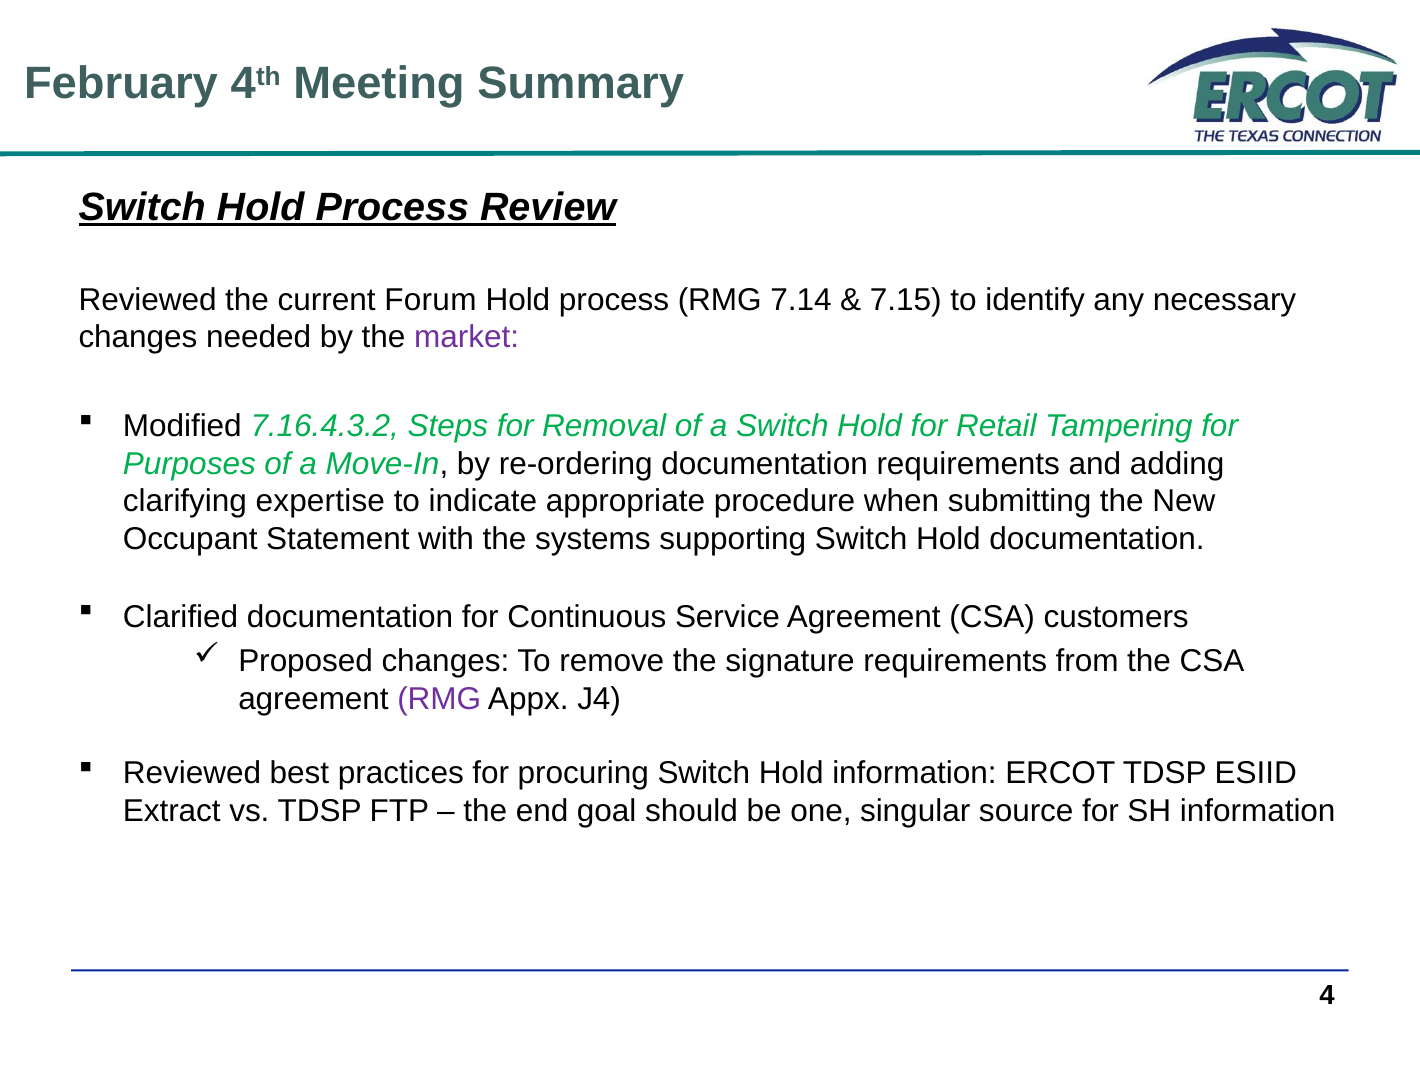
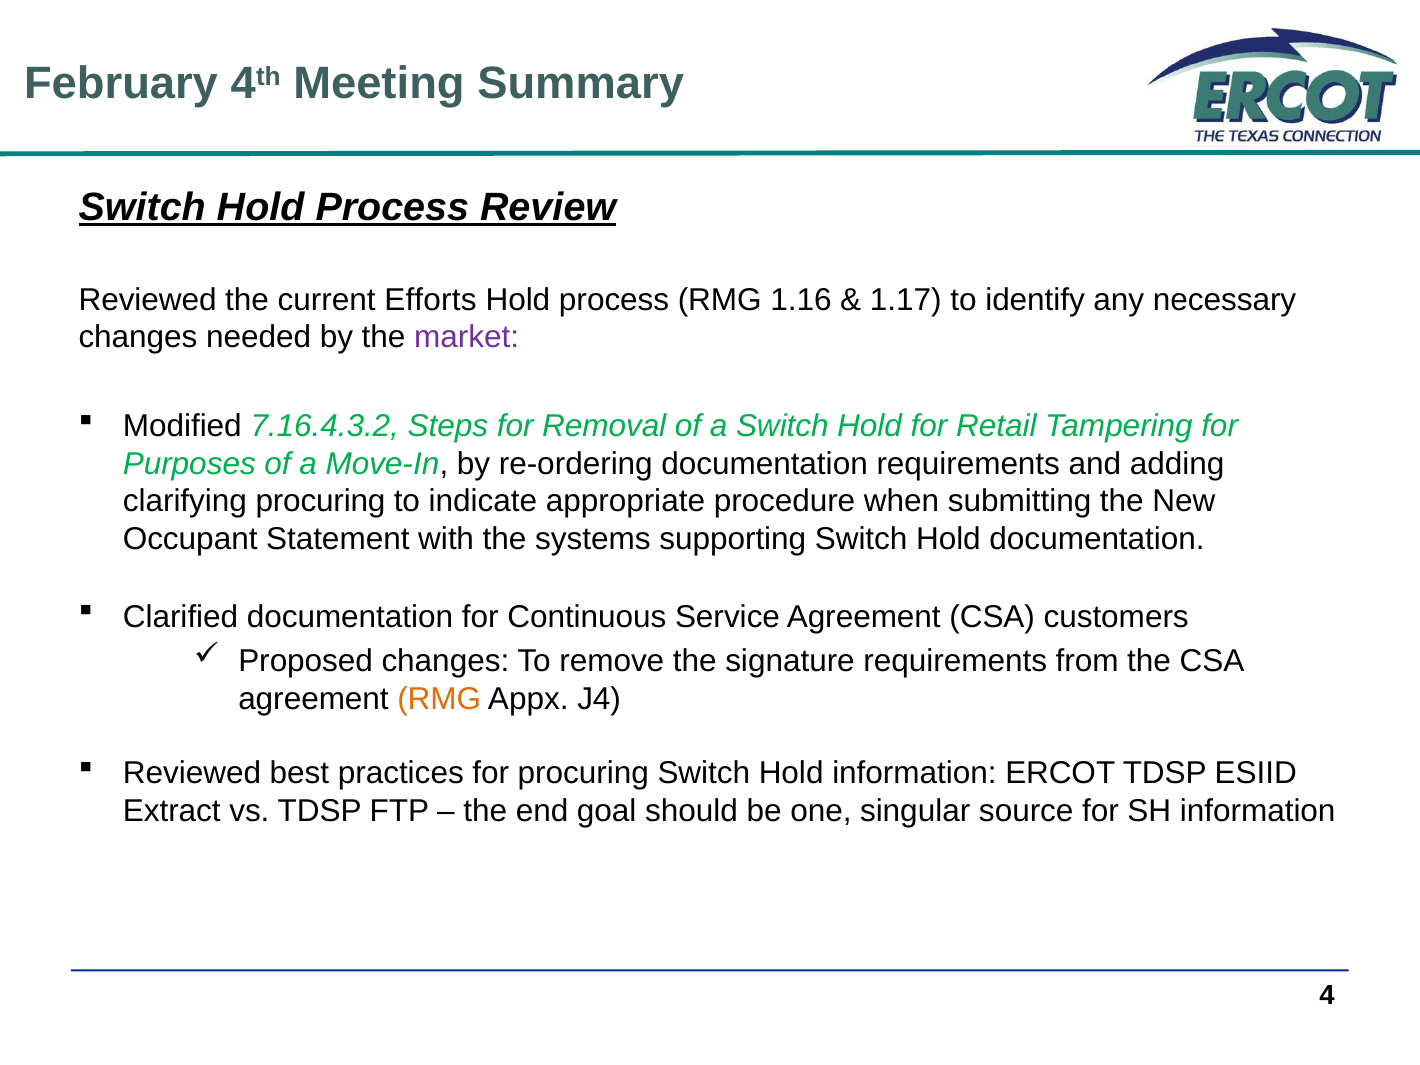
Forum: Forum -> Efforts (430, 300)
7.14: 7.14 -> 1.16 (801, 300)
7.15: 7.15 -> 1.17 (906, 300)
clarifying expertise: expertise -> procuring (320, 502)
RMG colour: purple -> orange (439, 699)
